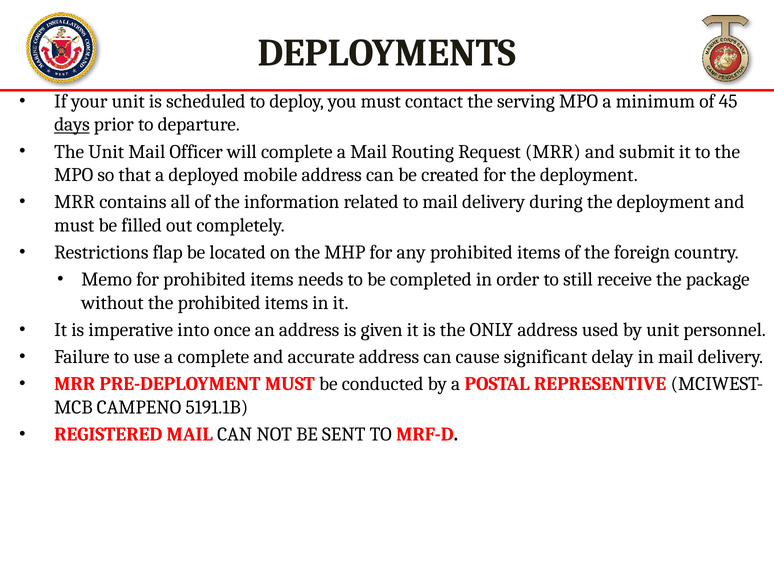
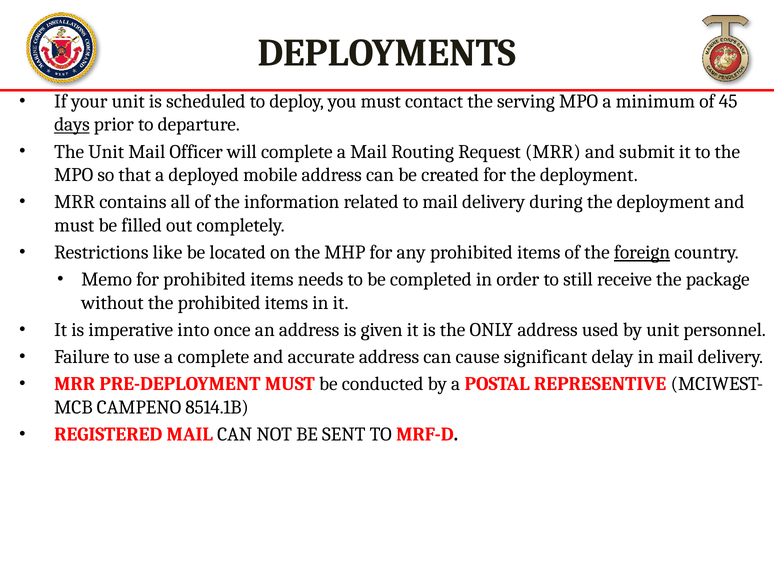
flap: flap -> like (168, 252)
foreign underline: none -> present (642, 252)
5191.1B: 5191.1B -> 8514.1B (217, 407)
